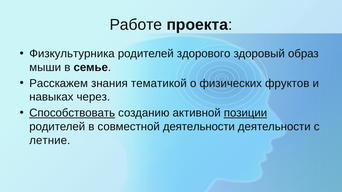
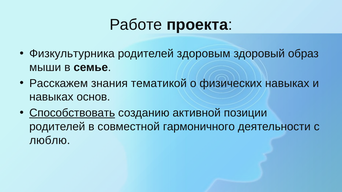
здорового: здорового -> здоровым (204, 54)
физических фруктов: фруктов -> навыках (287, 83)
через: через -> основ (93, 97)
позиции underline: present -> none (245, 113)
совместной деятельности: деятельности -> гармоничного (199, 127)
летние: летние -> люблю (50, 141)
